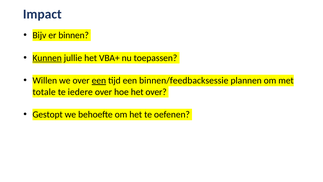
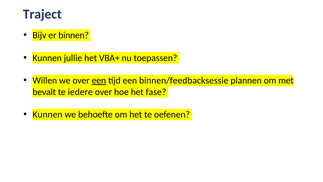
Impact: Impact -> Traject (42, 14)
Kunnen underline: present -> none (47, 58)
totale: totale -> bevalt (44, 92)
het over: over -> fase (156, 92)
Gestopt: Gestopt -> Kunnen (48, 114)
